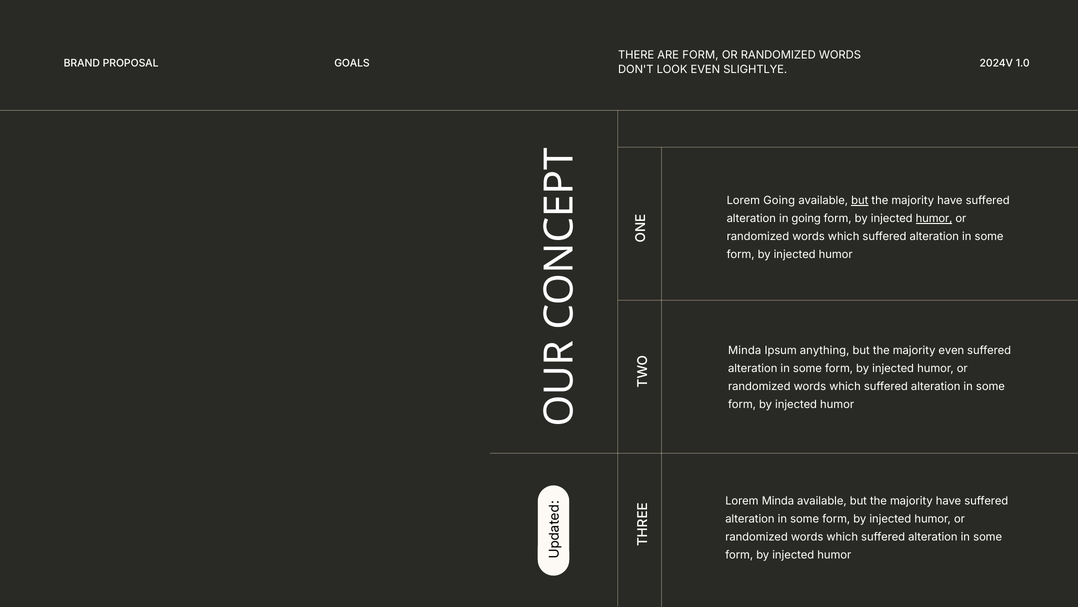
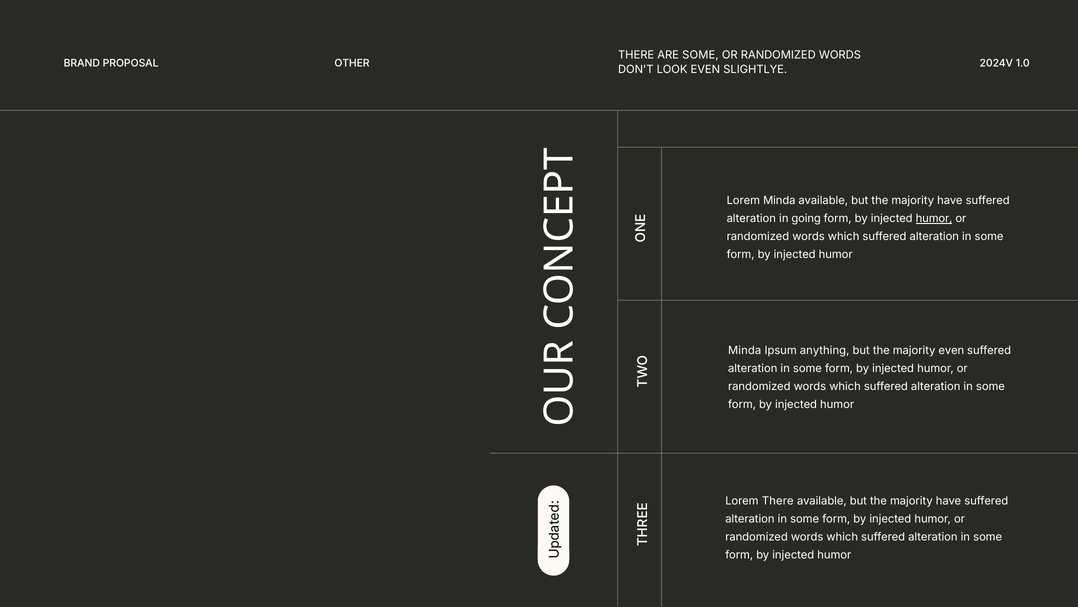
ARE FORM: FORM -> SOME (700, 55)
GOALS: GOALS -> OTHER (352, 63)
Lorem Going: Going -> Minda (779, 201)
but underline: present -> none (860, 201)
Lorem Minda: Minda -> There (778, 500)
